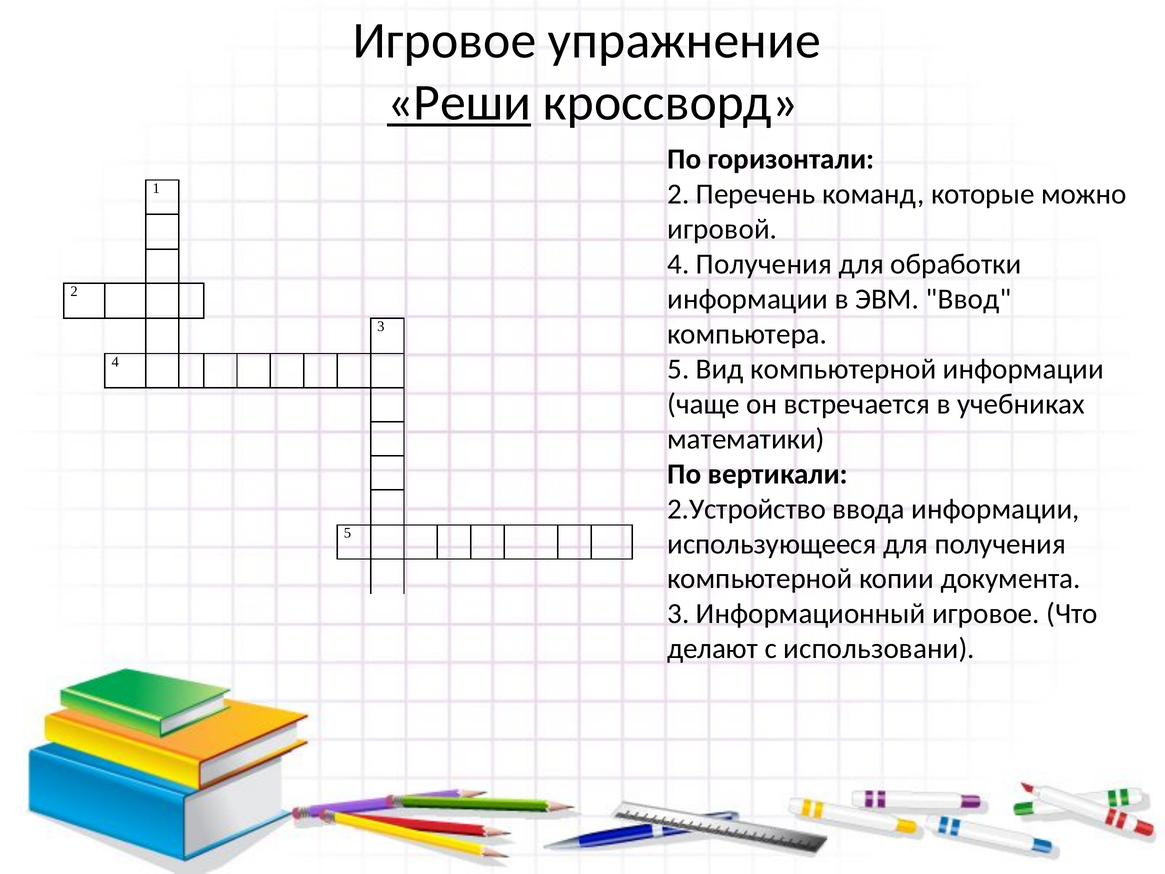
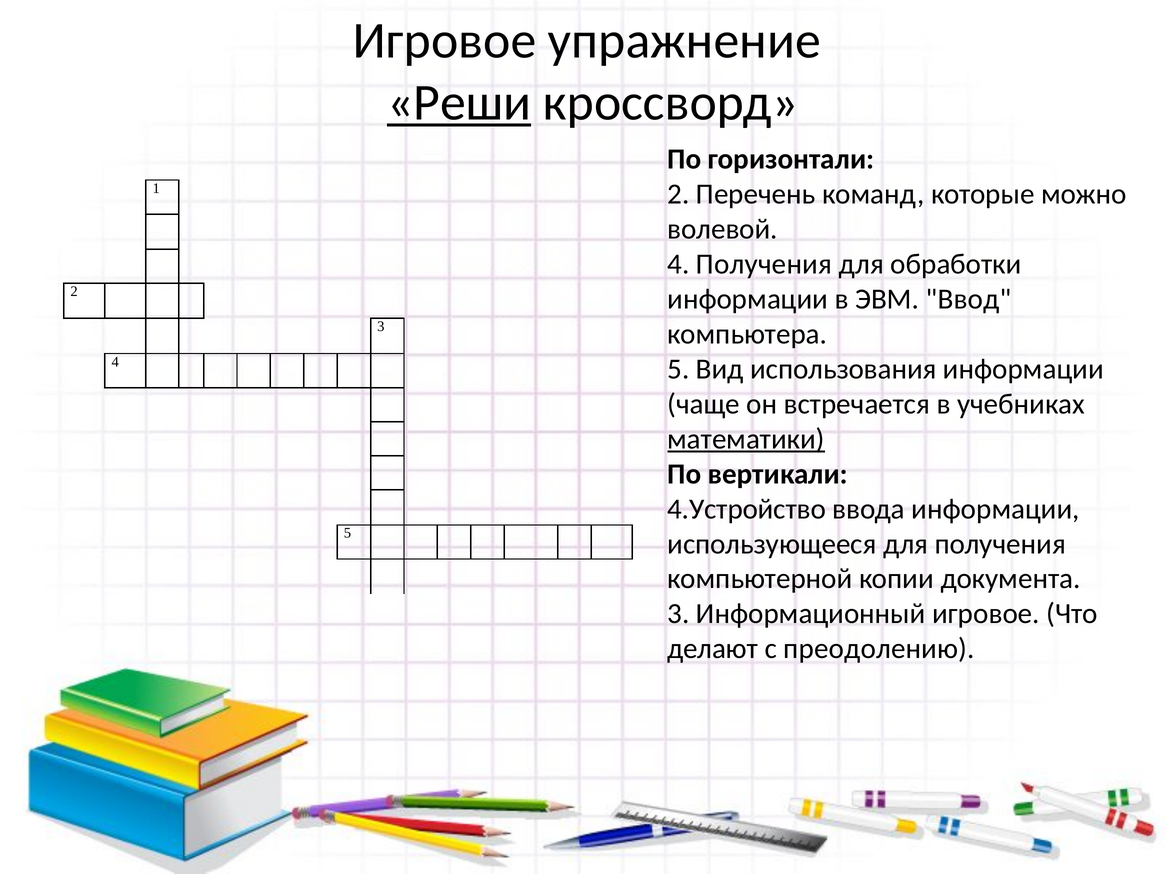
игровой: игровой -> волевой (722, 229)
Вид компьютерной: компьютерной -> использования (843, 369)
математики underline: none -> present (746, 439)
2.Устройство: 2.Устройство -> 4.Устройство (747, 509)
использовани: использовани -> преодолению (879, 649)
